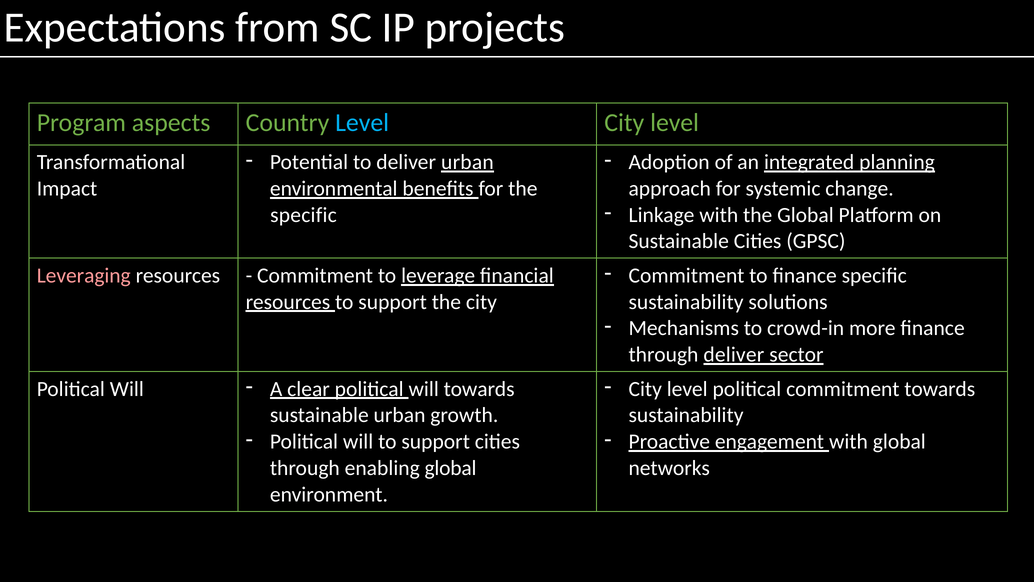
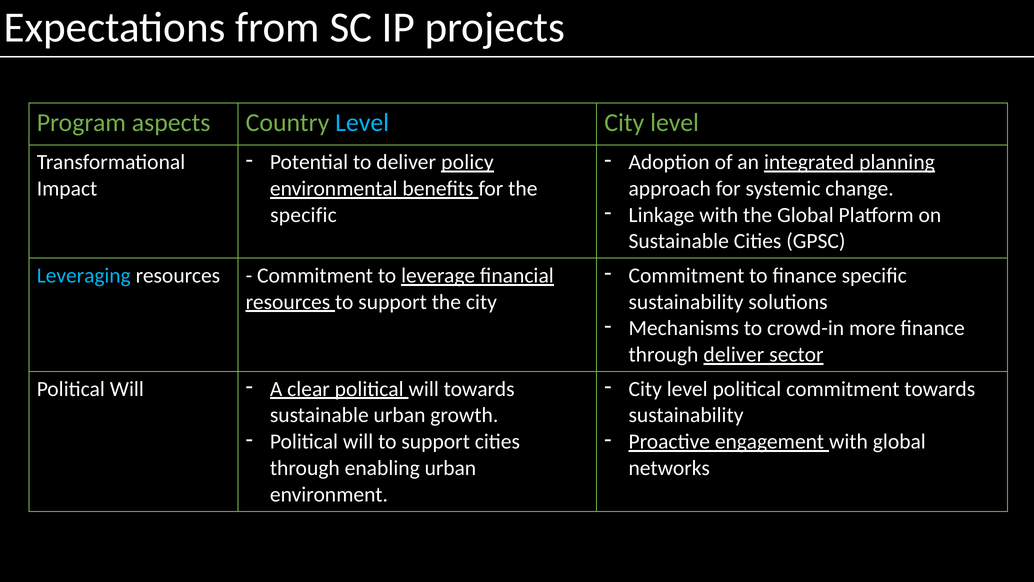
deliver urban: urban -> policy (467, 162)
Leveraging colour: pink -> light blue (84, 275)
enabling global: global -> urban (450, 468)
